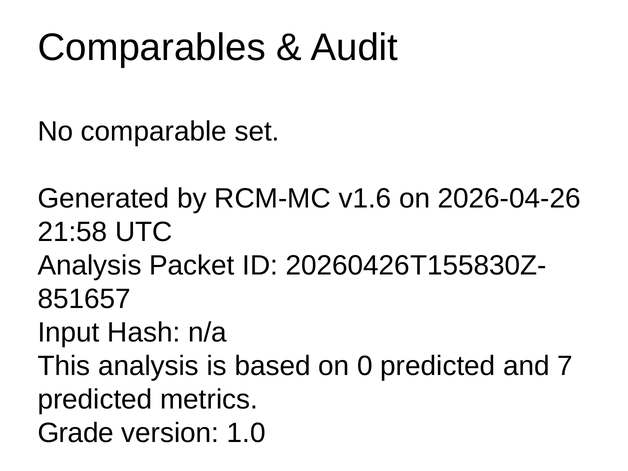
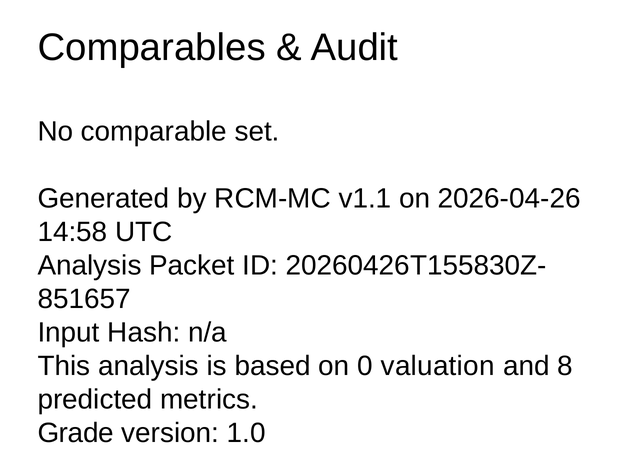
v1.6: v1.6 -> v1.1 (365, 199)
21:58: 21:58 -> 14:58 (72, 232)
0 predicted: predicted -> valuation (438, 366)
7: 7 -> 8 (565, 366)
